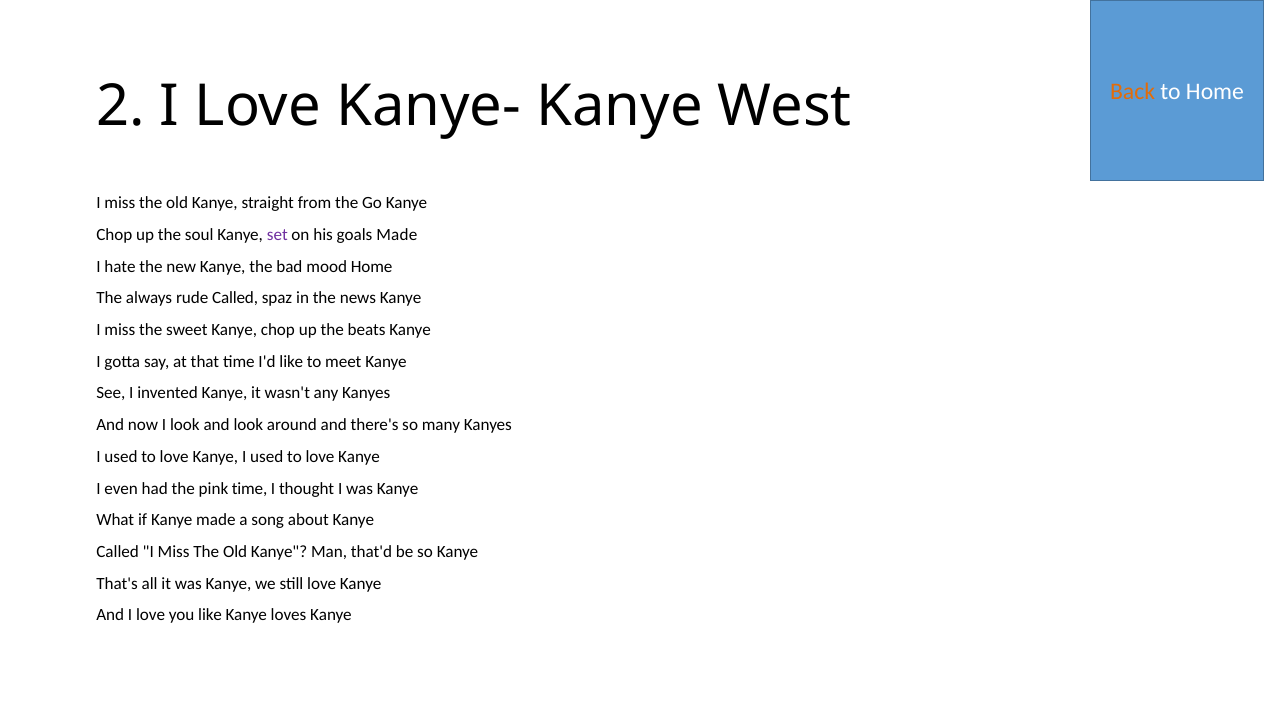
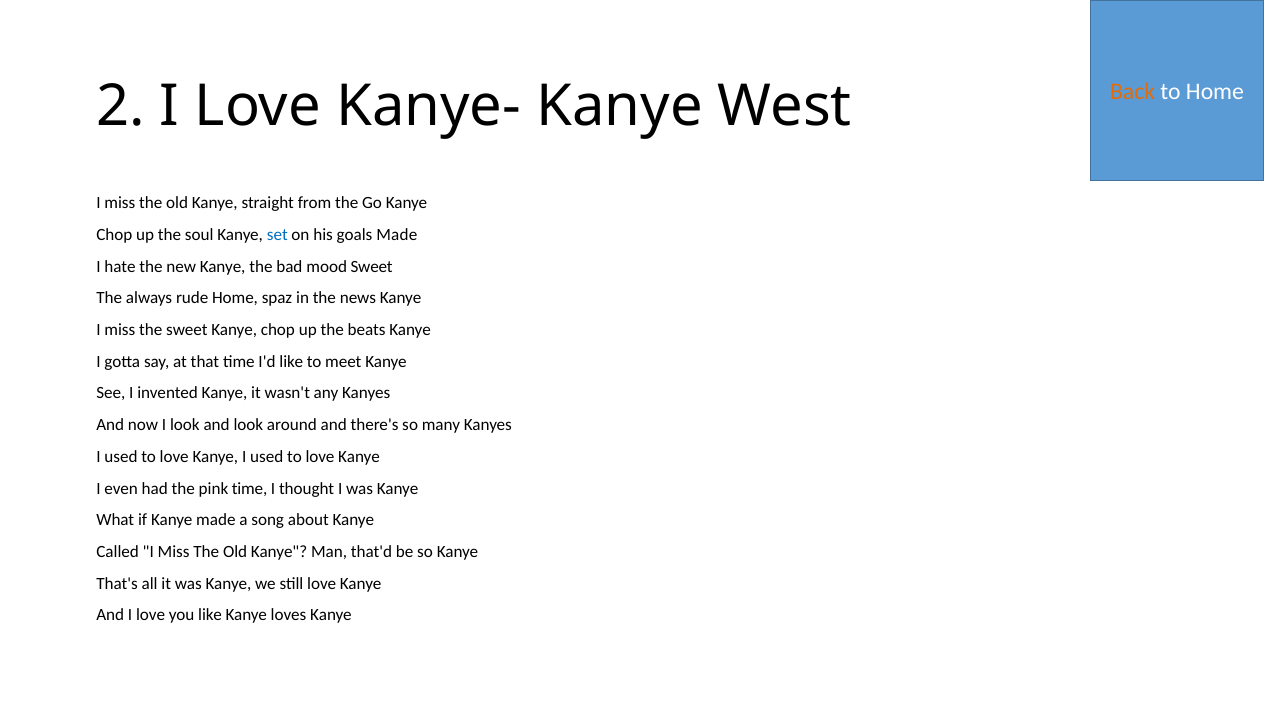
set colour: purple -> blue (277, 235)
mood Home: Home -> Sweet (372, 267)
rude Called: Called -> Home (235, 298)
